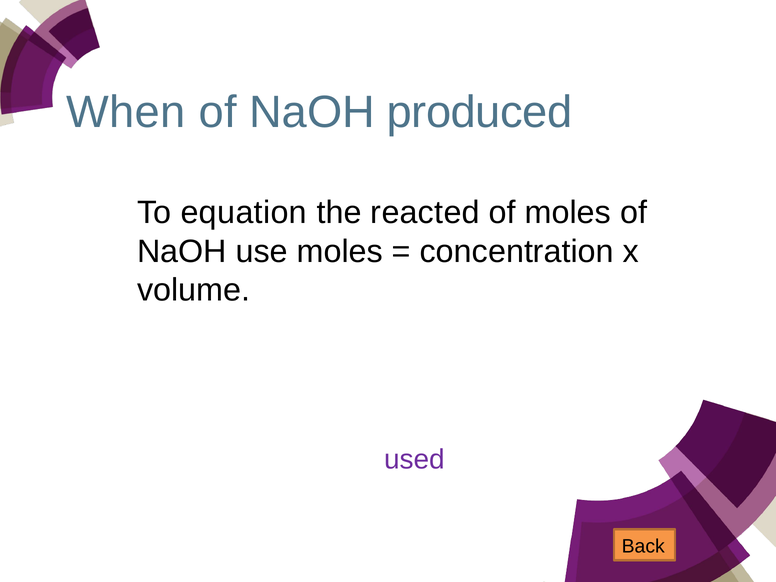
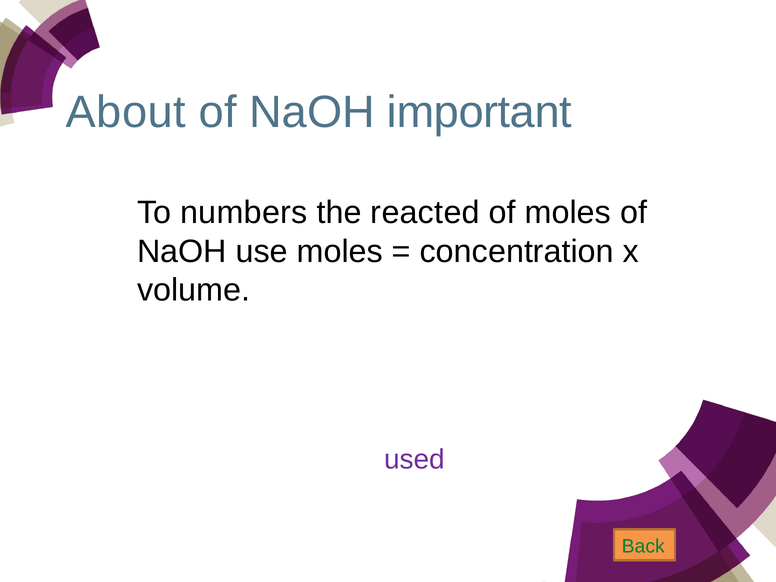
When: When -> About (126, 112)
NaOH produced: produced -> important (479, 112)
equation: equation -> numbers (244, 213)
Back colour: black -> green (643, 546)
